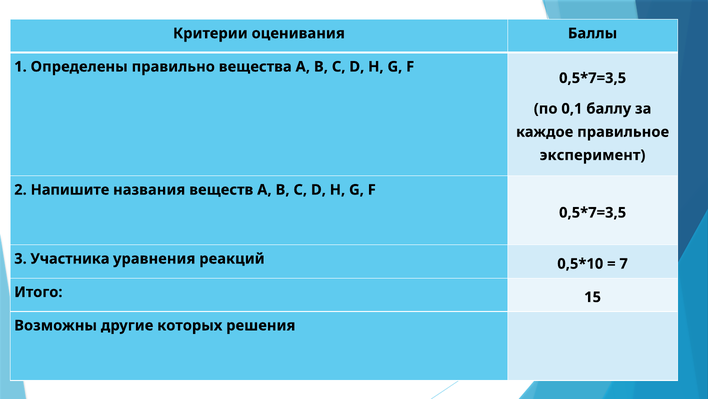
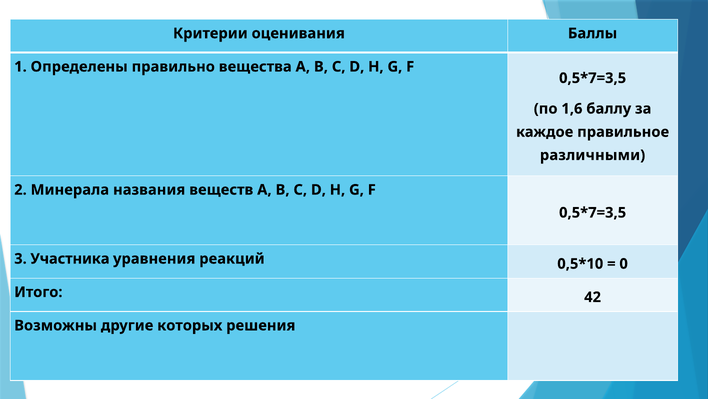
0,1: 0,1 -> 1,6 (572, 109)
эксперимент: эксперимент -> различными (593, 155)
Напишите: Напишите -> Минерала (70, 189)
7: 7 -> 0 (624, 263)
15: 15 -> 42 (593, 297)
